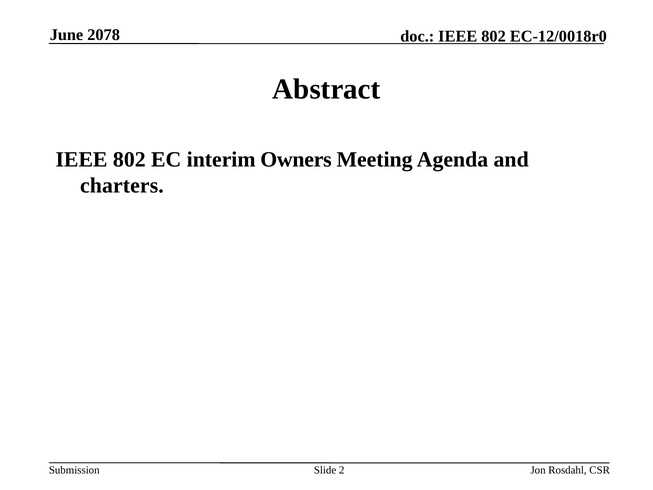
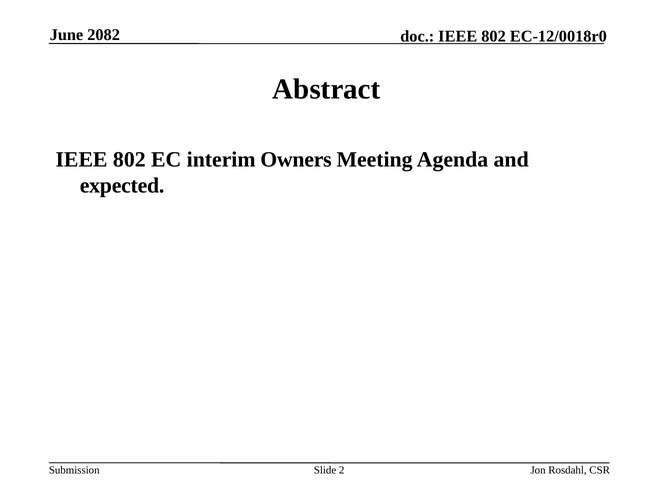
2078: 2078 -> 2082 (104, 35)
charters: charters -> expected (122, 185)
